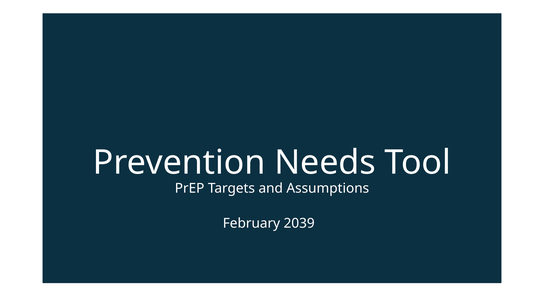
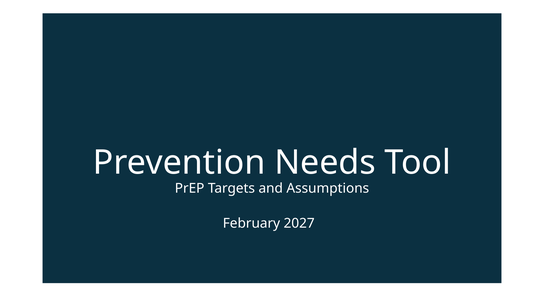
2039: 2039 -> 2027 (299, 223)
